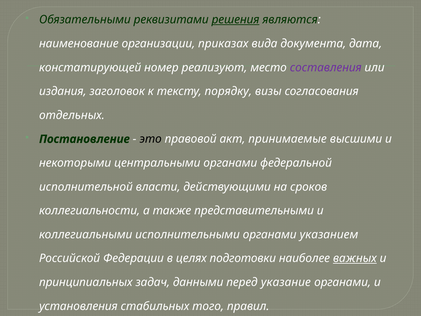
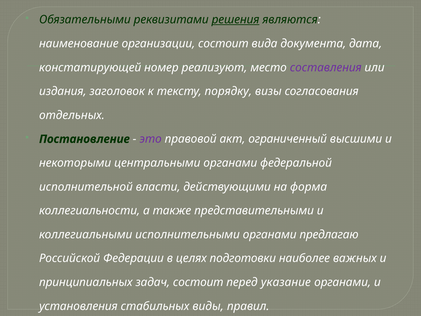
организации приказах: приказах -> состоит (223, 44)
это colour: black -> purple (151, 139)
принимаемые: принимаемые -> ограниченный (288, 139)
сроков: сроков -> форма (309, 187)
указанием: указанием -> предлагаю (329, 234)
важных underline: present -> none (355, 258)
задач данными: данными -> состоит (198, 282)
того: того -> виды (208, 306)
